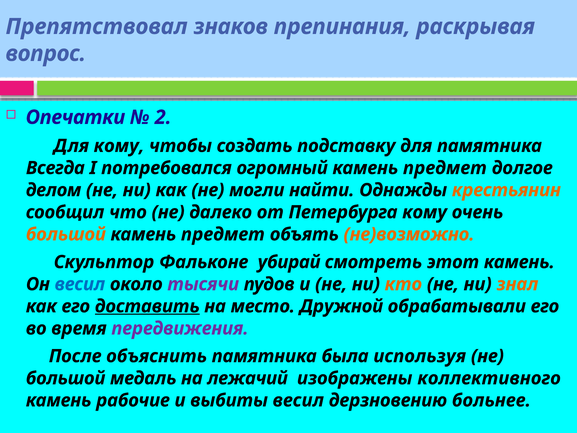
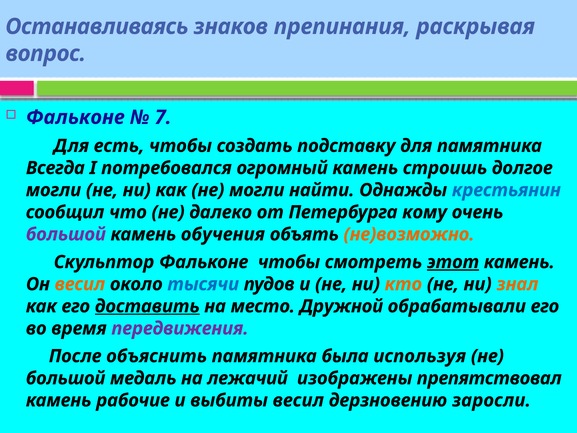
Препятствовал: Препятствовал -> Останавливаясь (97, 27)
Опечатки: Опечатки -> Фальконе (75, 117)
2: 2 -> 7 (163, 117)
Для кому: кому -> есть (119, 146)
огромный камень предмет: предмет -> строишь (445, 168)
делом: делом -> могли (54, 190)
крестьянин colour: orange -> blue (506, 190)
большой colour: orange -> purple (66, 234)
предмет: предмет -> обучения (223, 234)
Фальконе убирай: убирай -> чтобы (289, 262)
этот underline: none -> present (453, 262)
весил colour: blue -> orange (80, 284)
тысячи colour: purple -> blue (203, 284)
коллективного: коллективного -> препятствовал (489, 378)
больнее: больнее -> заросли (491, 400)
